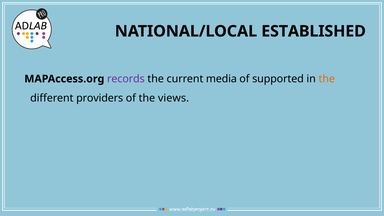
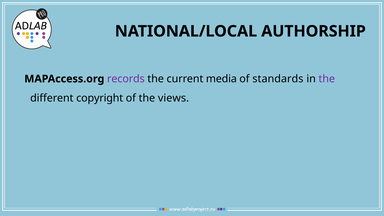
ESTABLISHED: ESTABLISHED -> AUTHORSHIP (314, 31)
supported: supported -> standards (278, 79)
the colour: orange -> purple (327, 79)
providers: providers -> copyright (100, 98)
